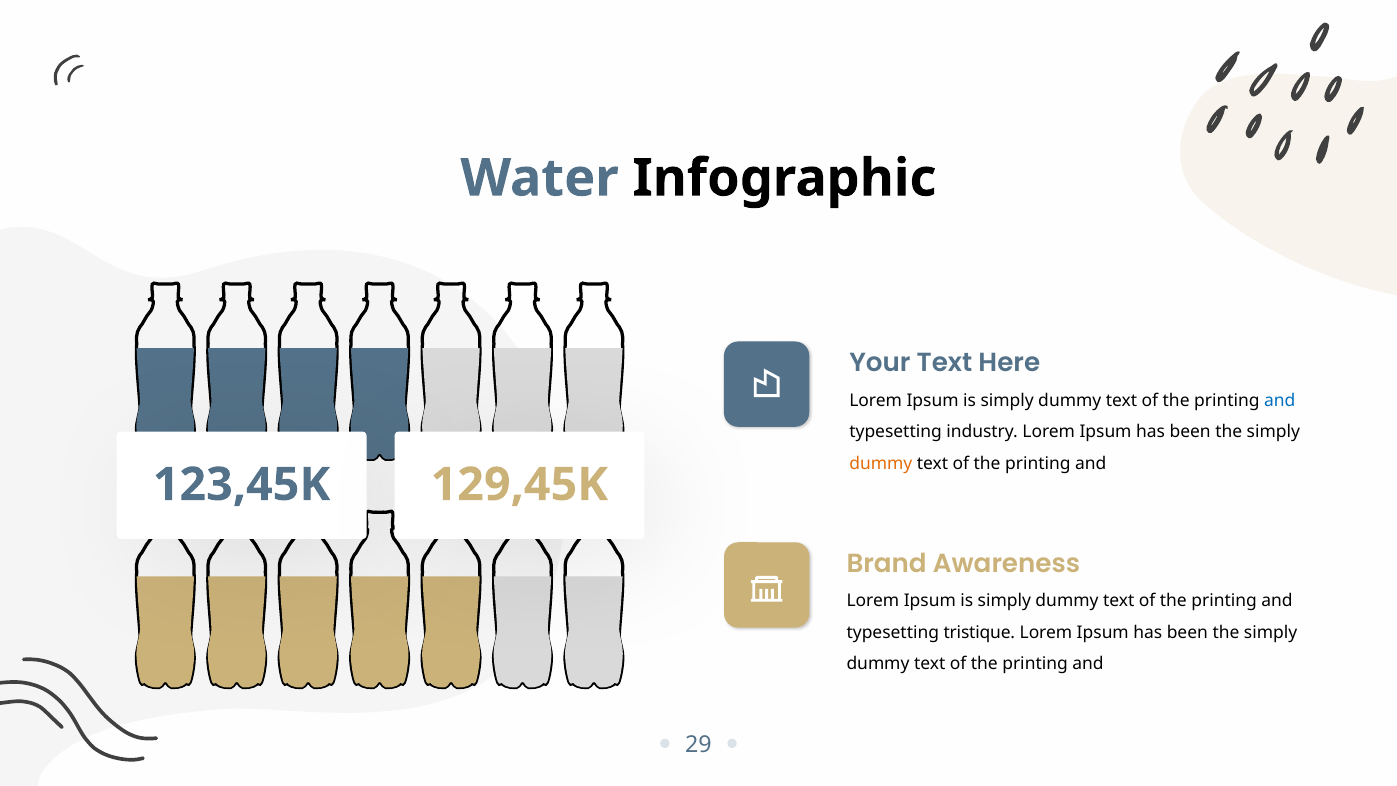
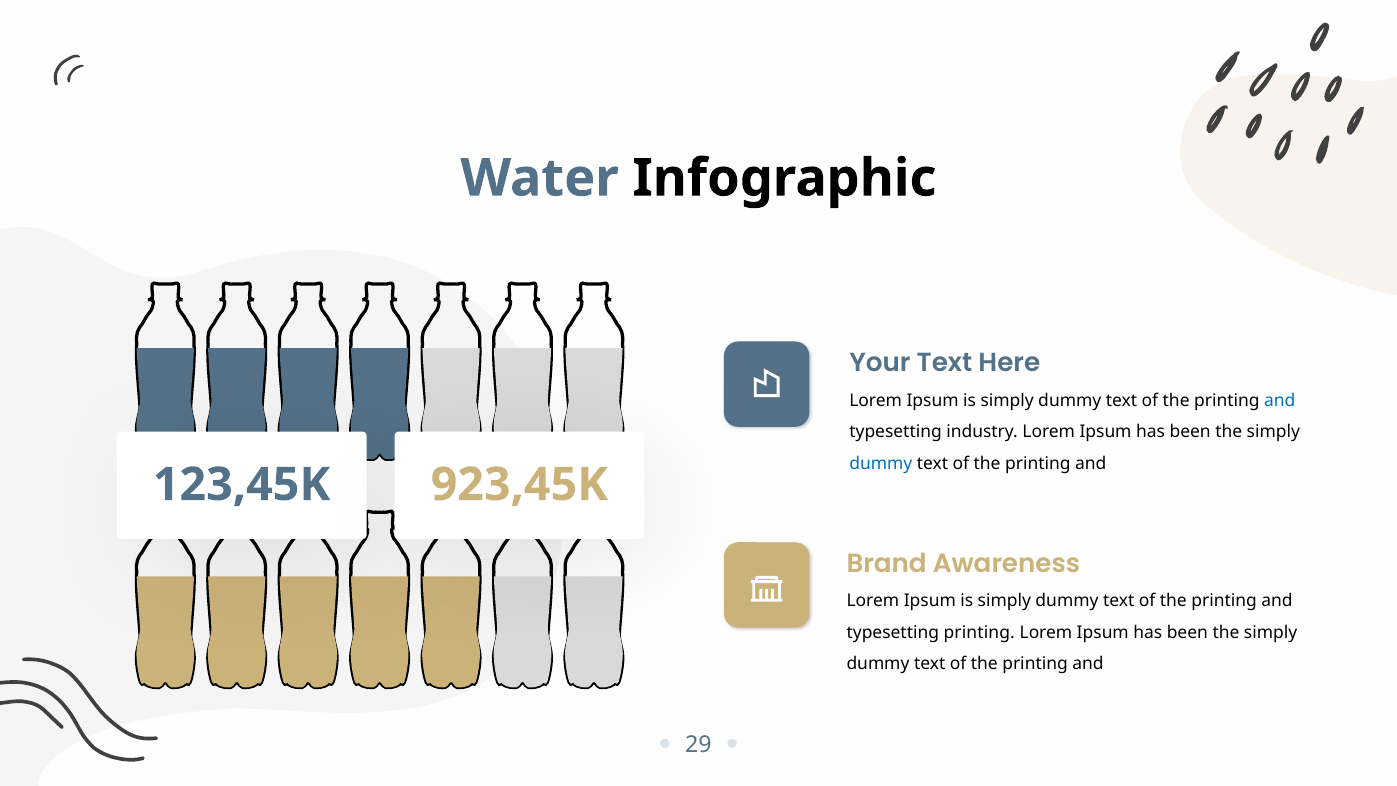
dummy colour: orange -> blue (881, 463)
129,45K: 129,45K -> 923,45K (519, 485)
typesetting tristique: tristique -> printing (979, 632)
